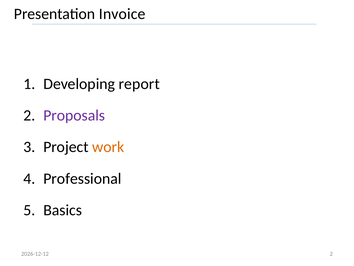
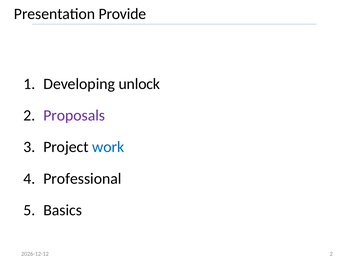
Invoice: Invoice -> Provide (122, 14)
report: report -> unlock (139, 84)
work colour: orange -> blue (108, 147)
